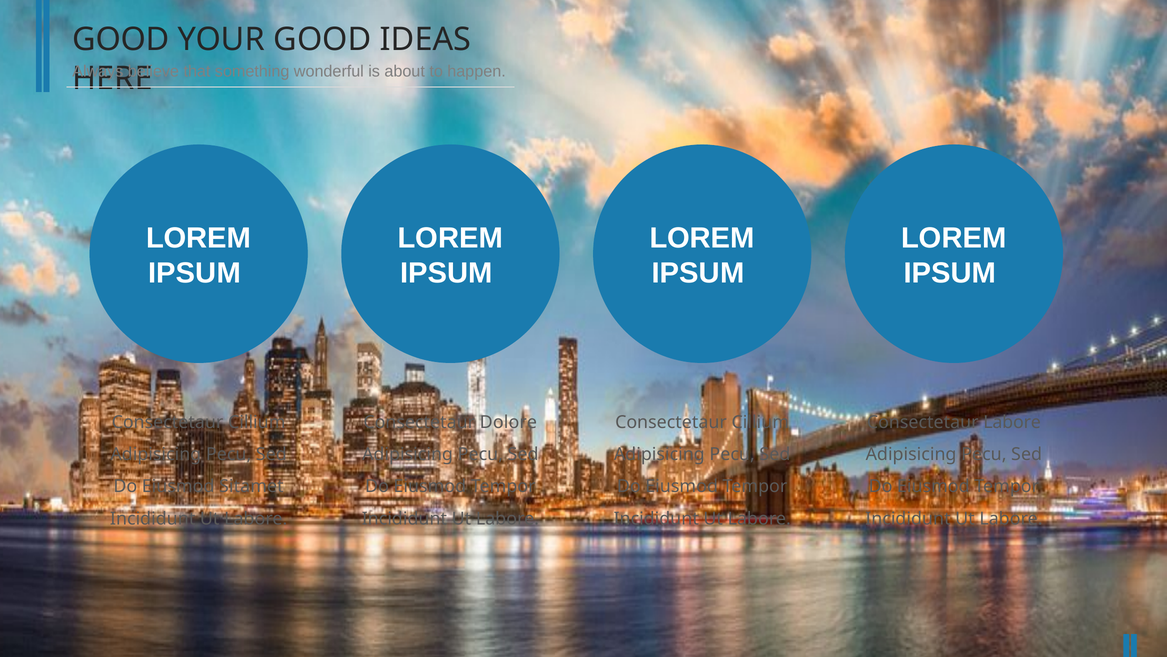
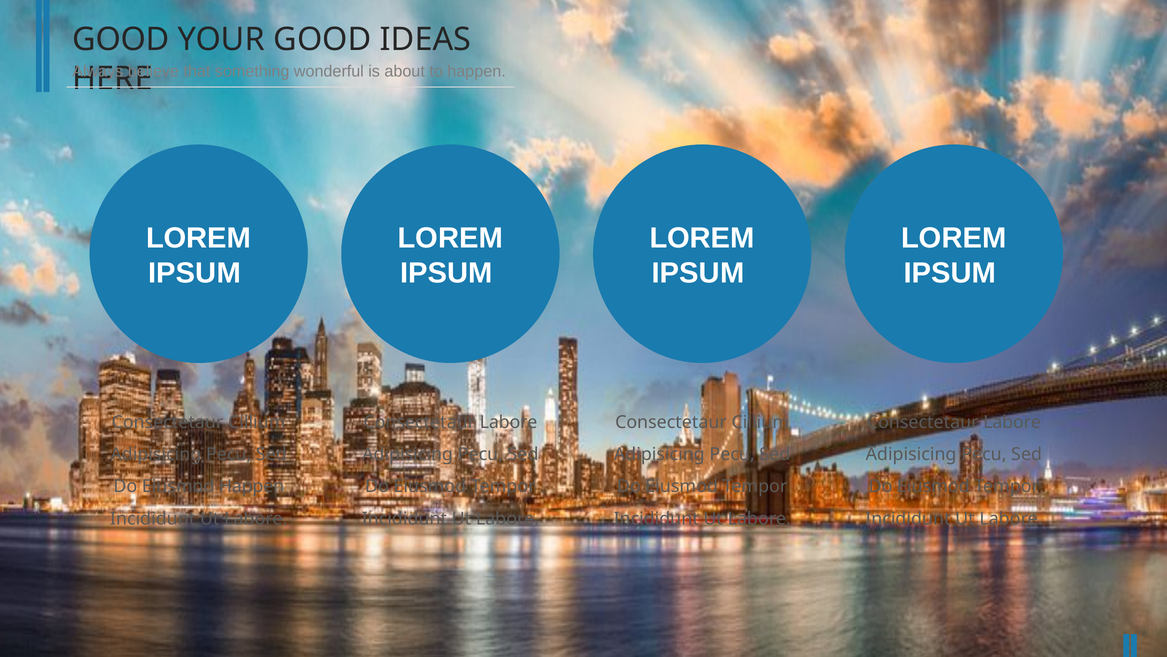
Dolore: Dolore -> Labore (509, 422)
Eiusmod Sitamet: Sitamet -> Happen (252, 486)
